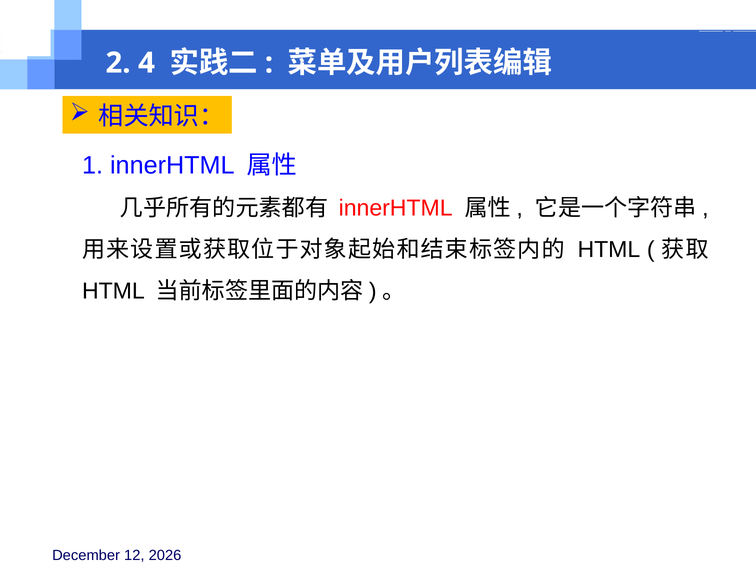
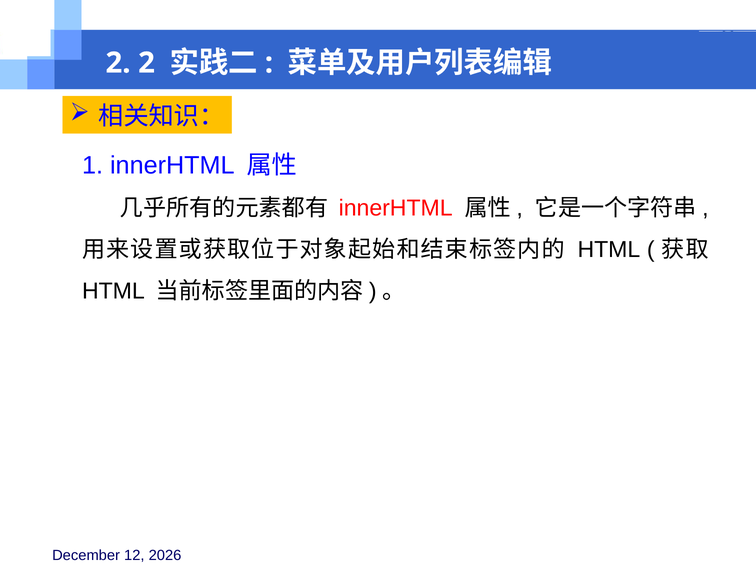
2 4: 4 -> 2 (147, 63)
